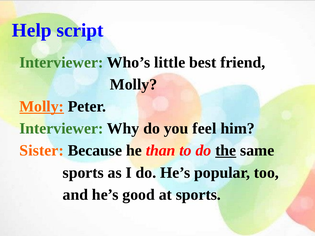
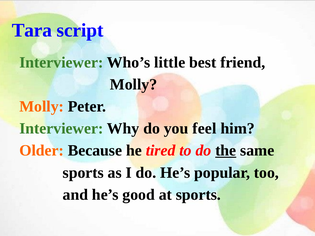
Help: Help -> Tara (32, 30)
Molly underline: present -> none (42, 107)
Sister: Sister -> Older (42, 151)
than: than -> tired (161, 151)
